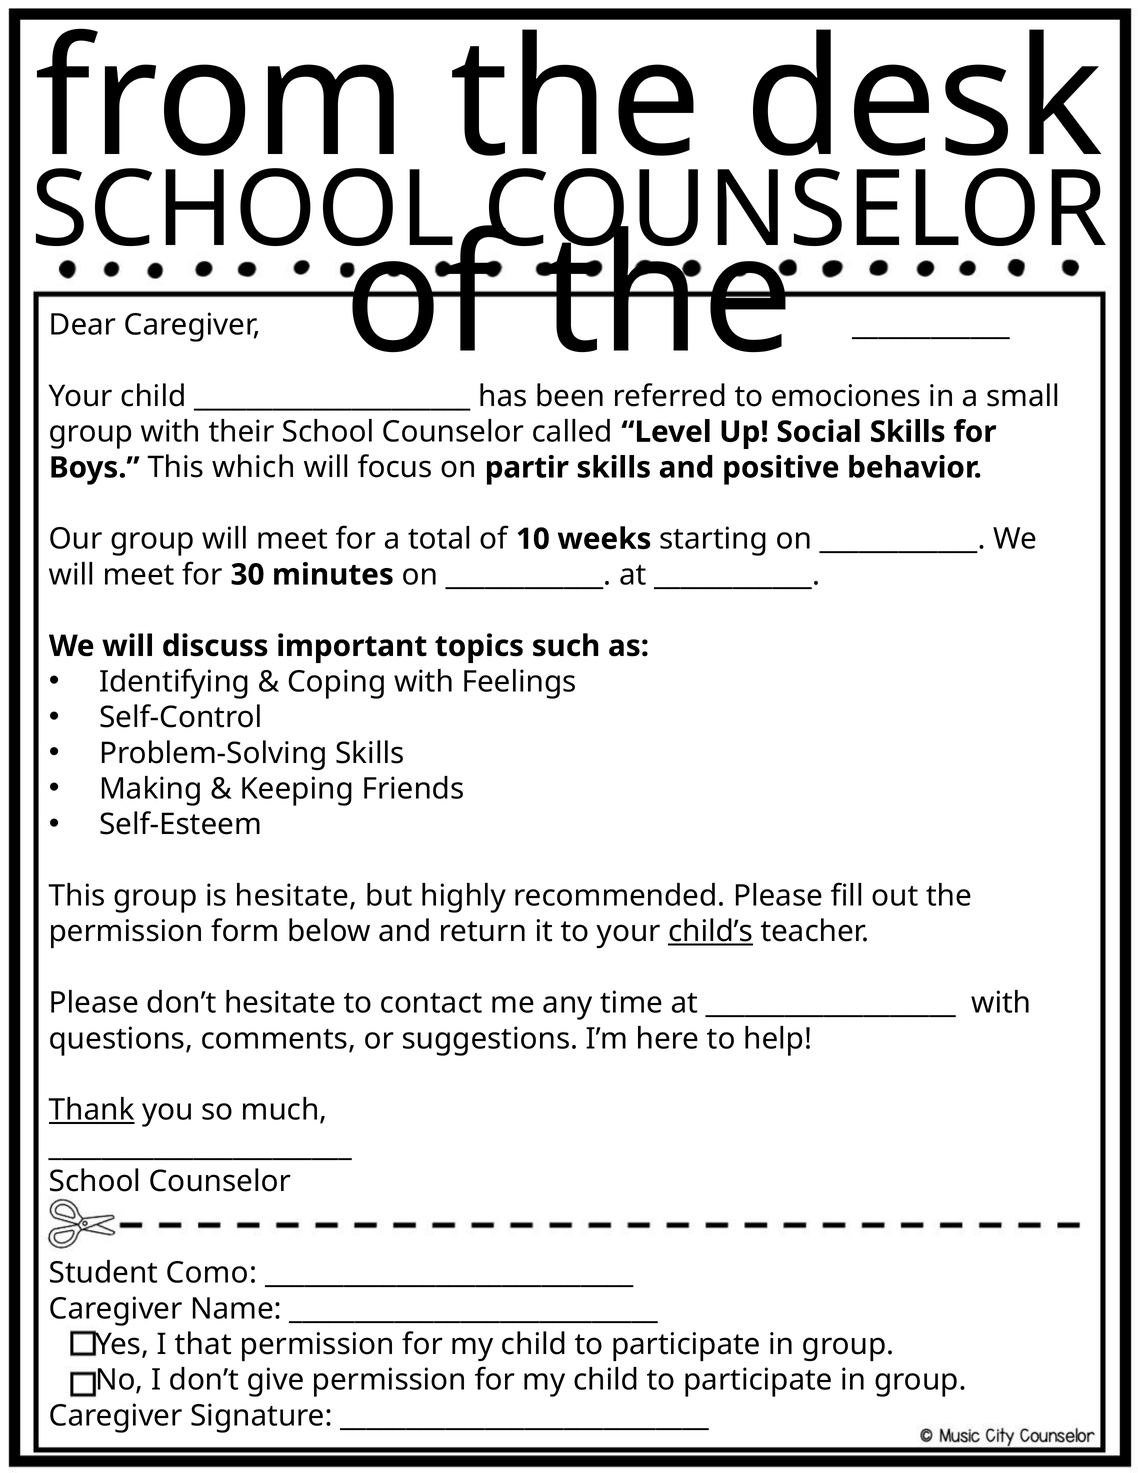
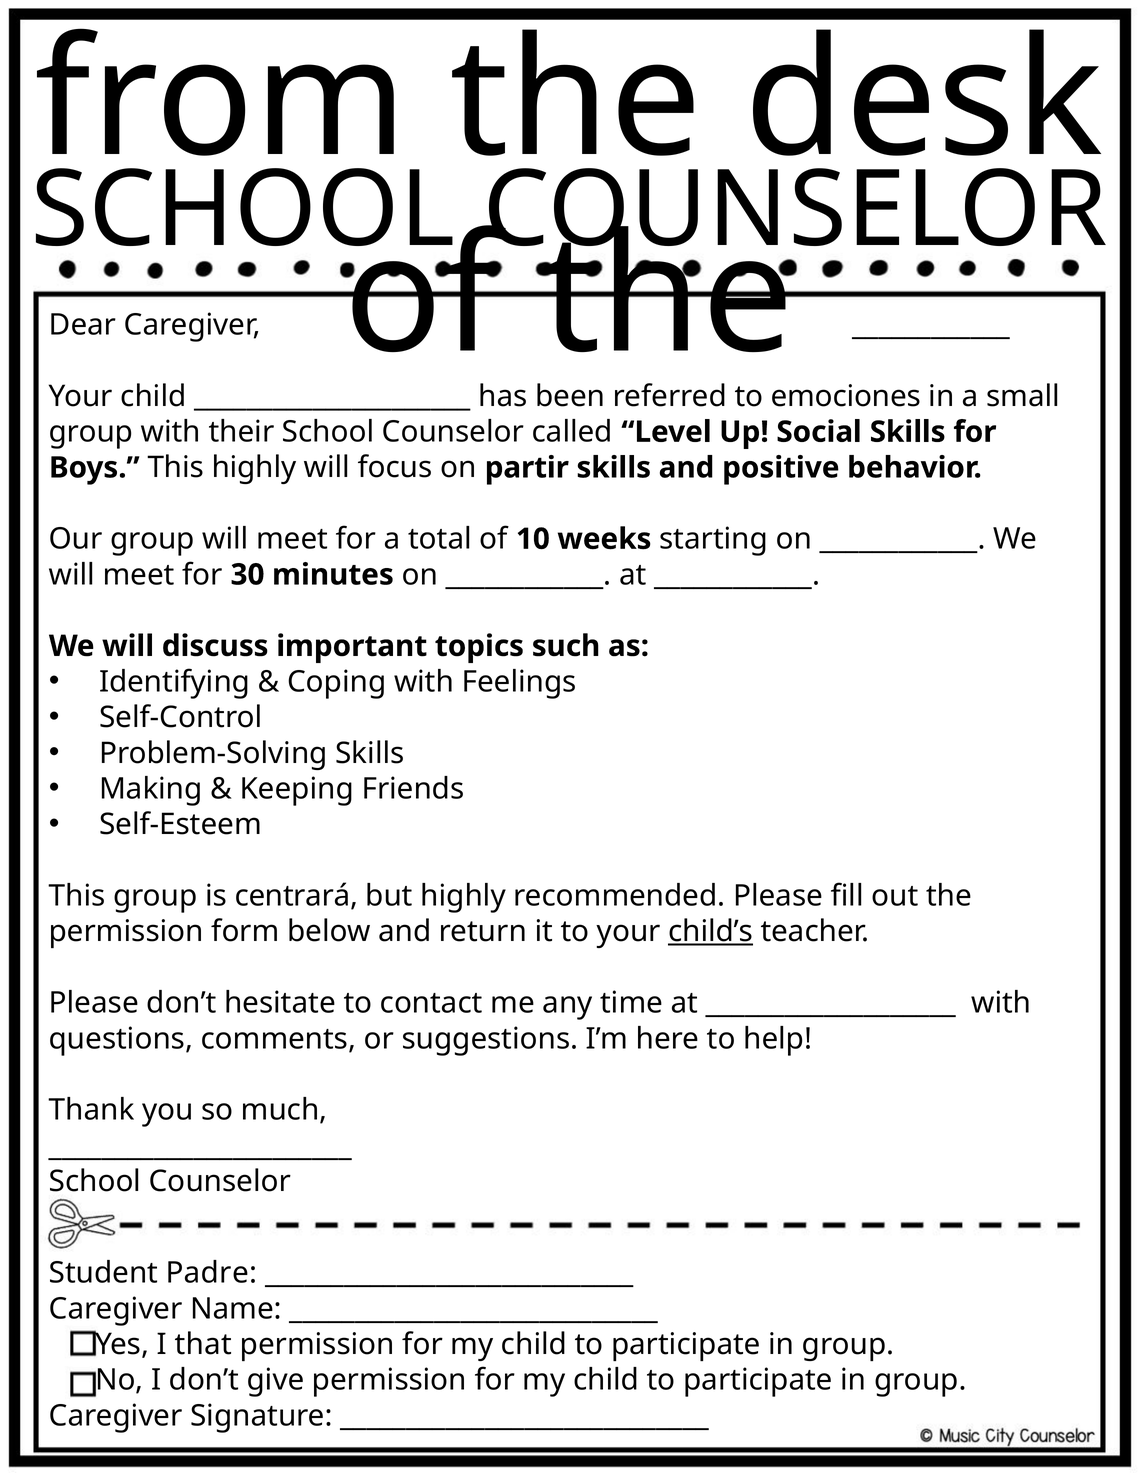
This which: which -> highly (254, 468)
is hesitate: hesitate -> centrará (296, 896)
Thank underline: present -> none (92, 1110)
Como: Como -> Padre (211, 1273)
